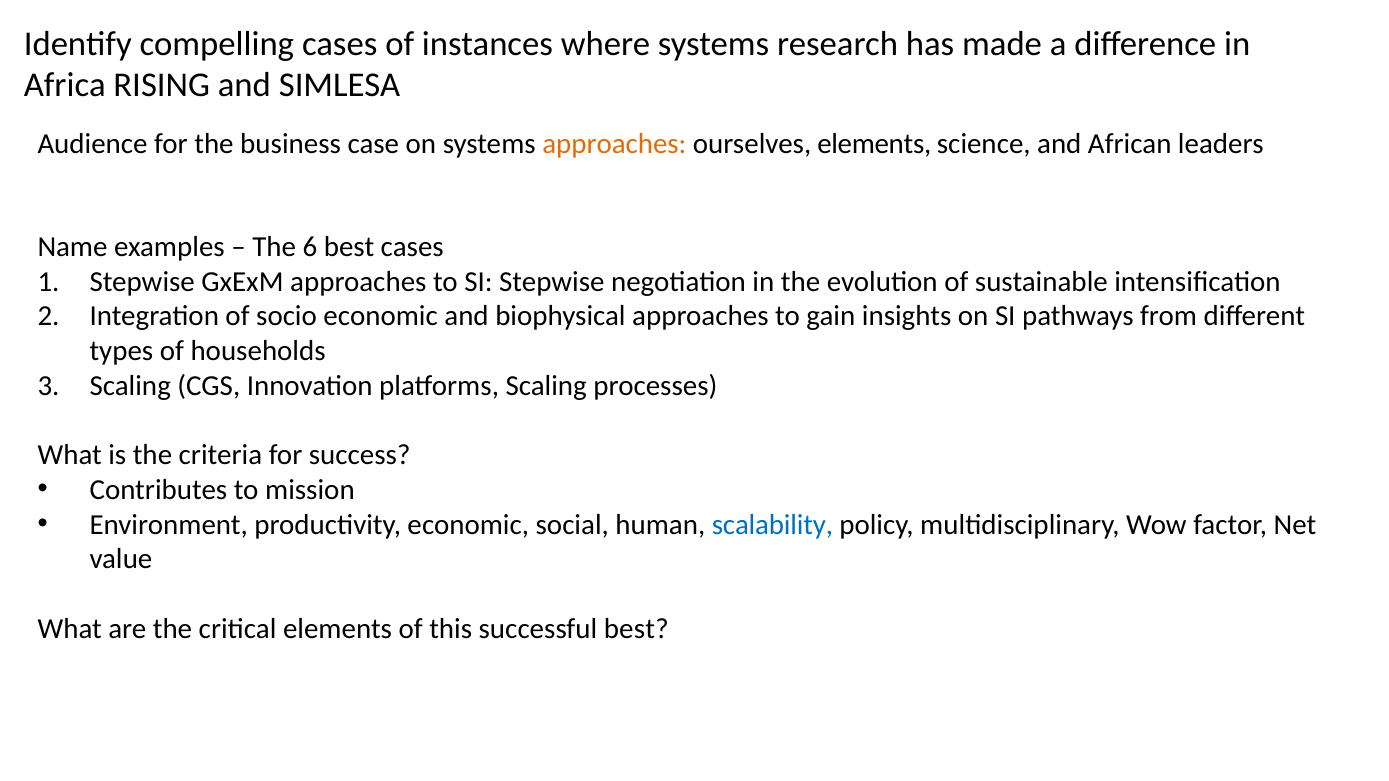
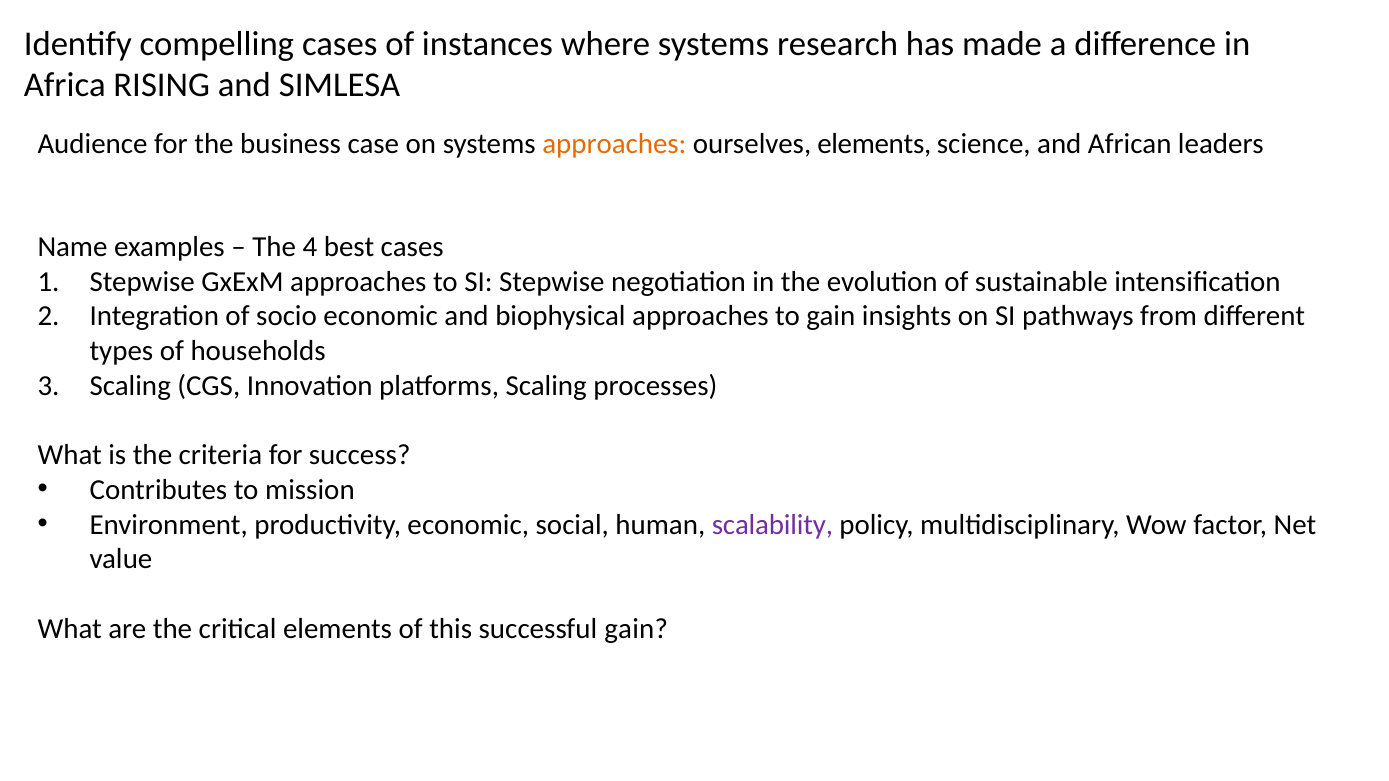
6: 6 -> 4 (310, 247)
scalability colour: blue -> purple (772, 525)
successful best: best -> gain (636, 629)
